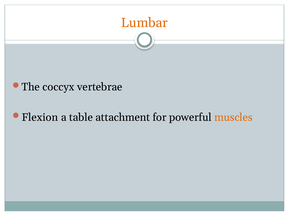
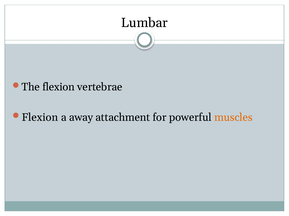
Lumbar colour: orange -> black (144, 23)
The coccyx: coccyx -> flexion (59, 87)
table: table -> away (81, 118)
